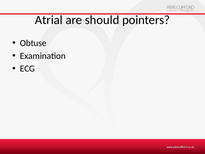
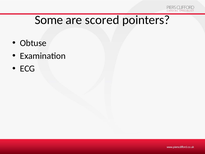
Atrial: Atrial -> Some (49, 20)
should: should -> scored (102, 20)
